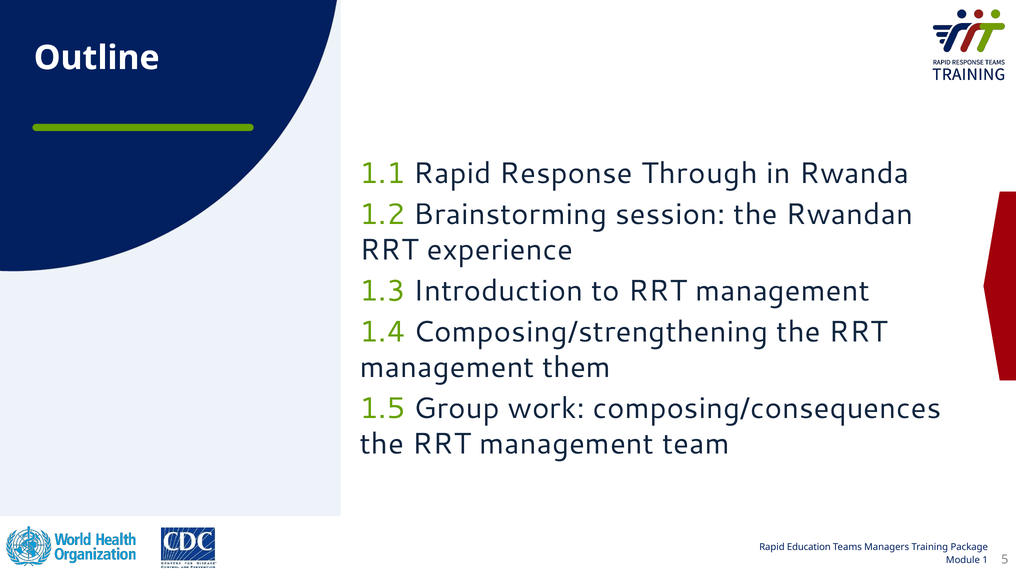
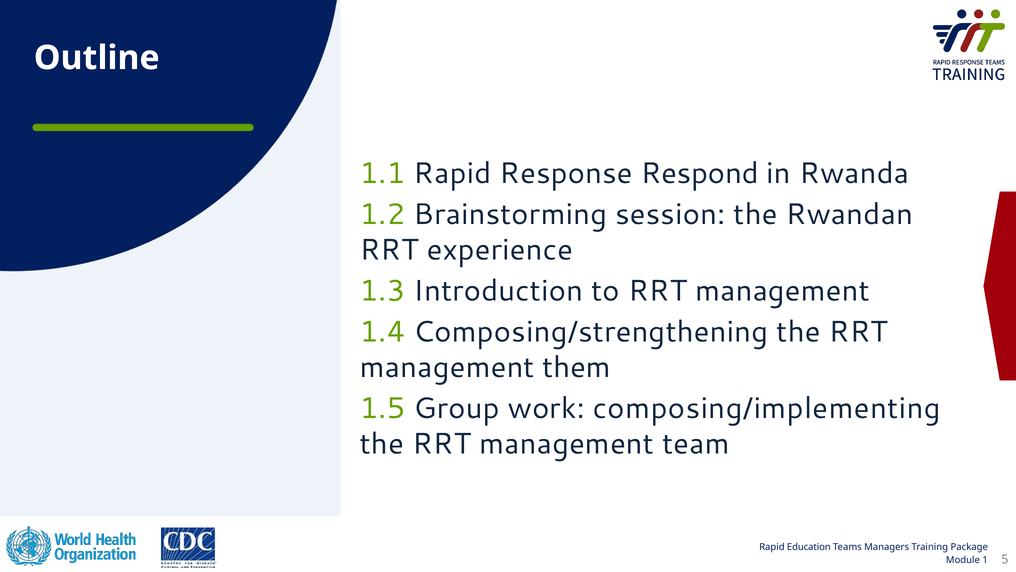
Through: Through -> Respond (700, 173)
composing/consequences: composing/consequences -> composing/implementing (767, 408)
